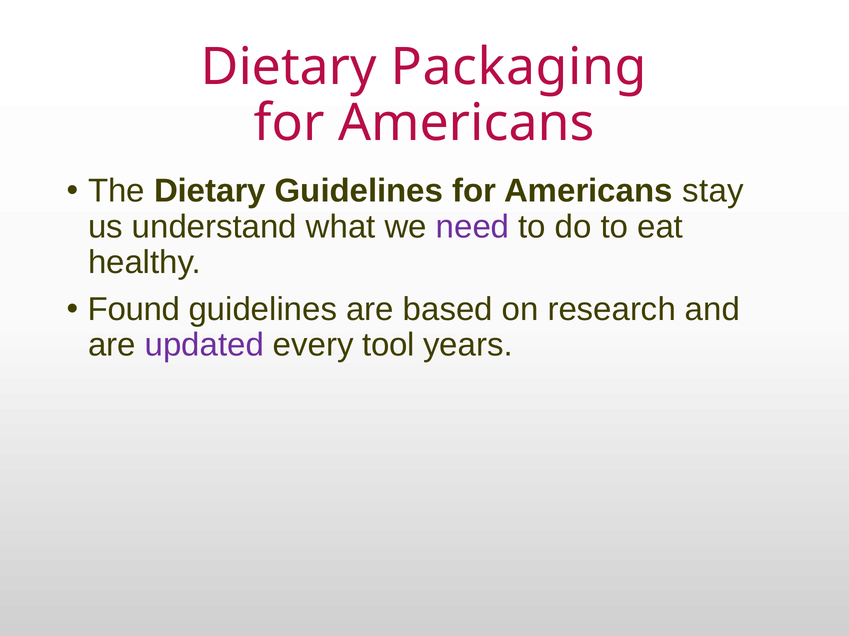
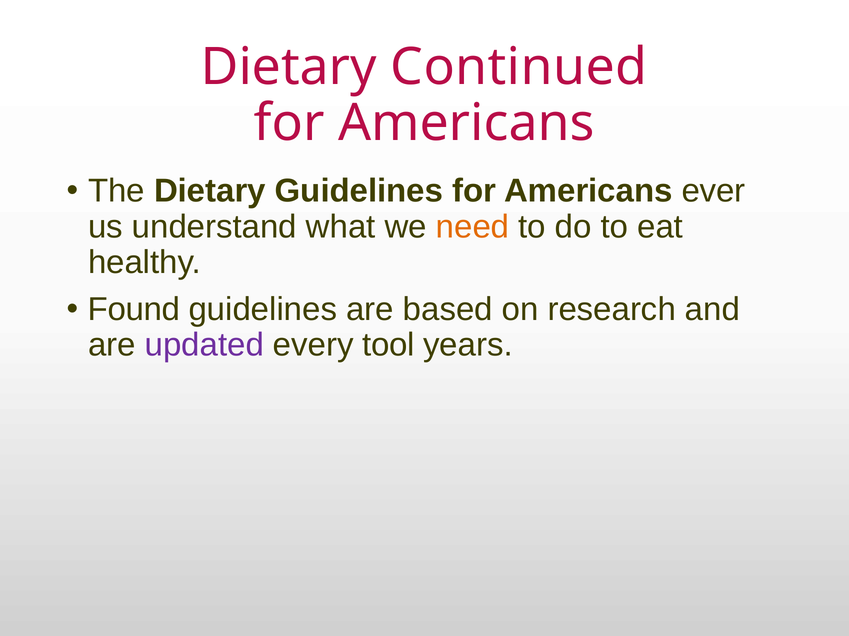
Packaging: Packaging -> Continued (519, 67)
stay: stay -> ever (713, 191)
need colour: purple -> orange (473, 227)
